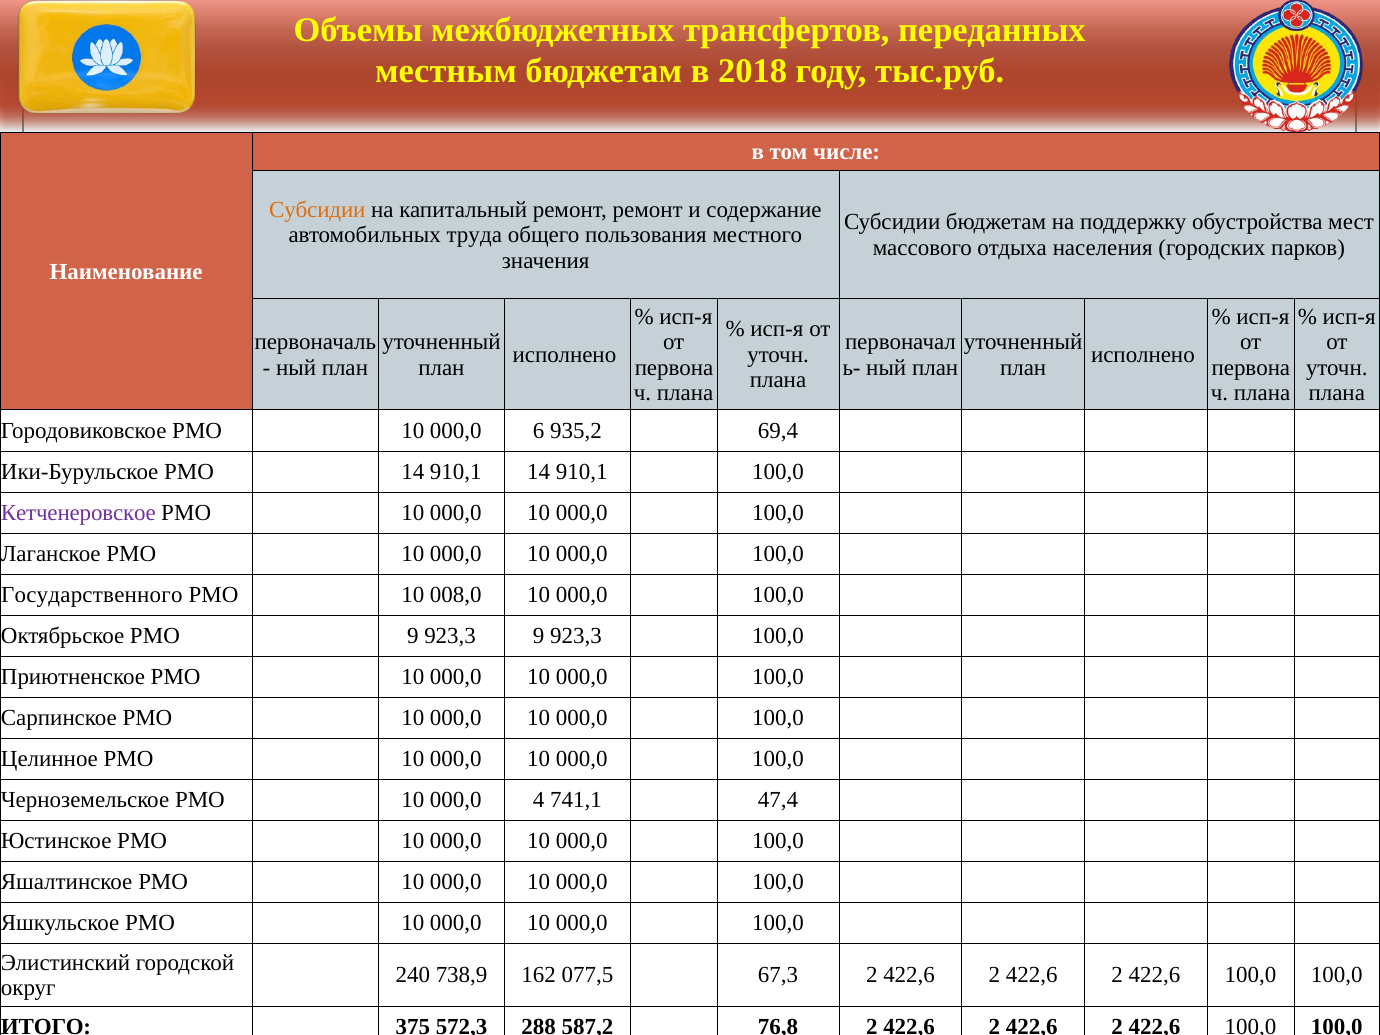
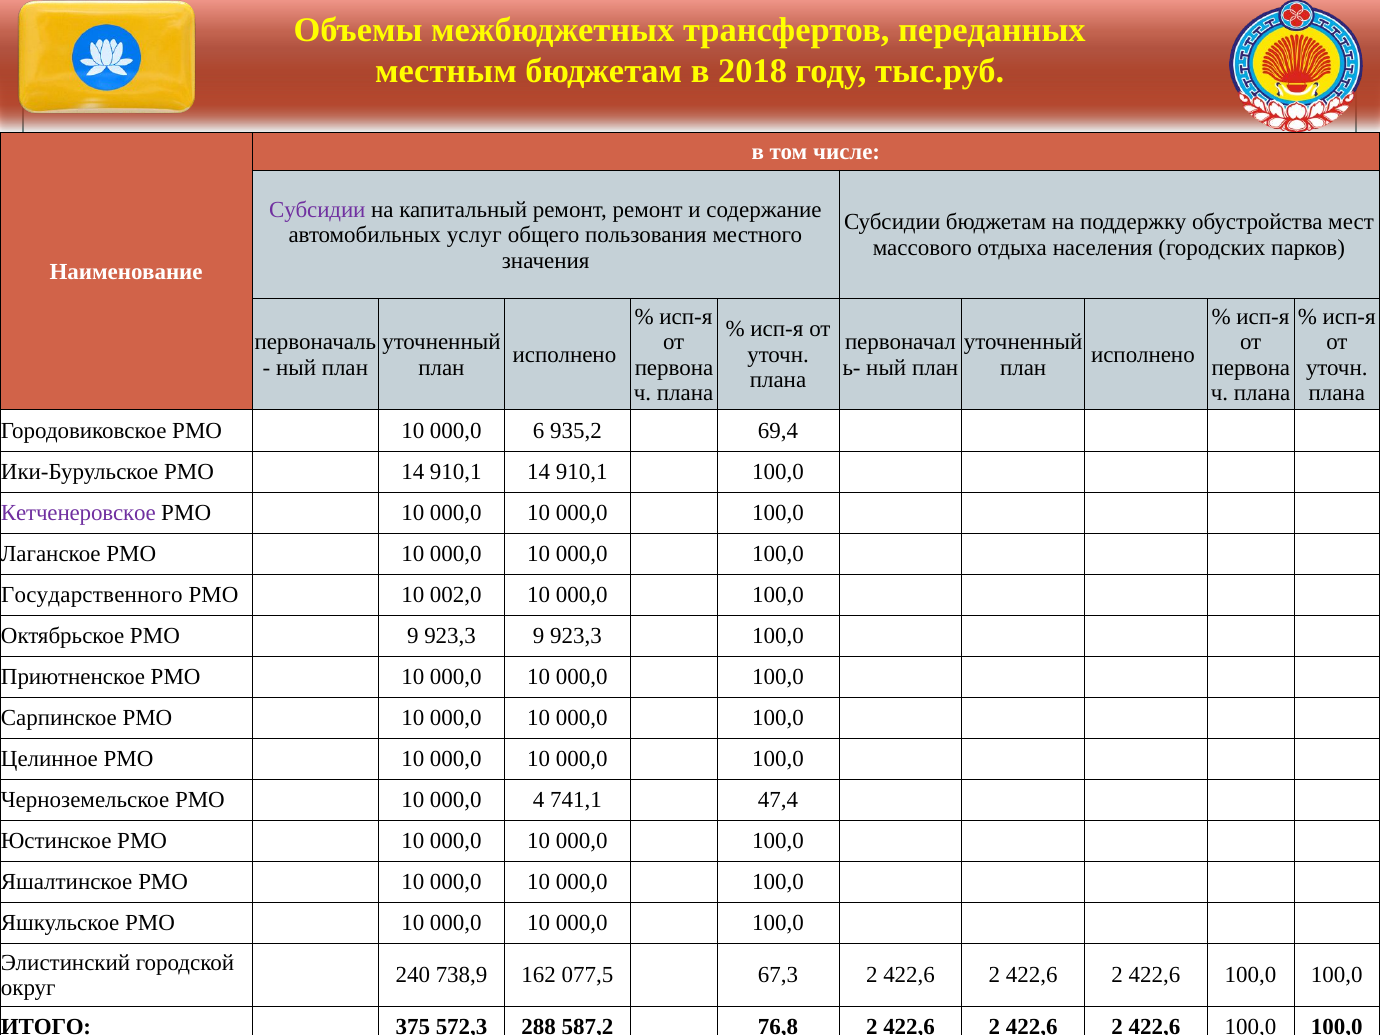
Субсидии colour: orange -> purple (317, 209)
труда: труда -> услуг (474, 235)
008,0: 008,0 -> 002,0 (456, 595)
